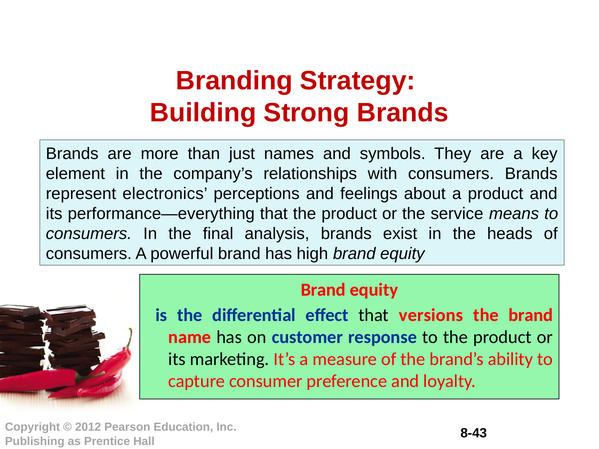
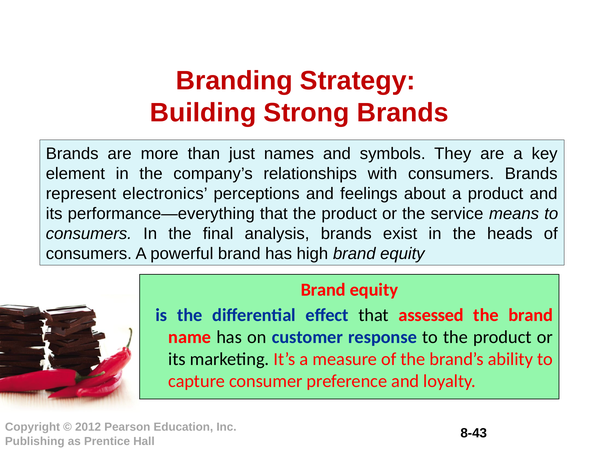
versions: versions -> assessed (431, 315)
